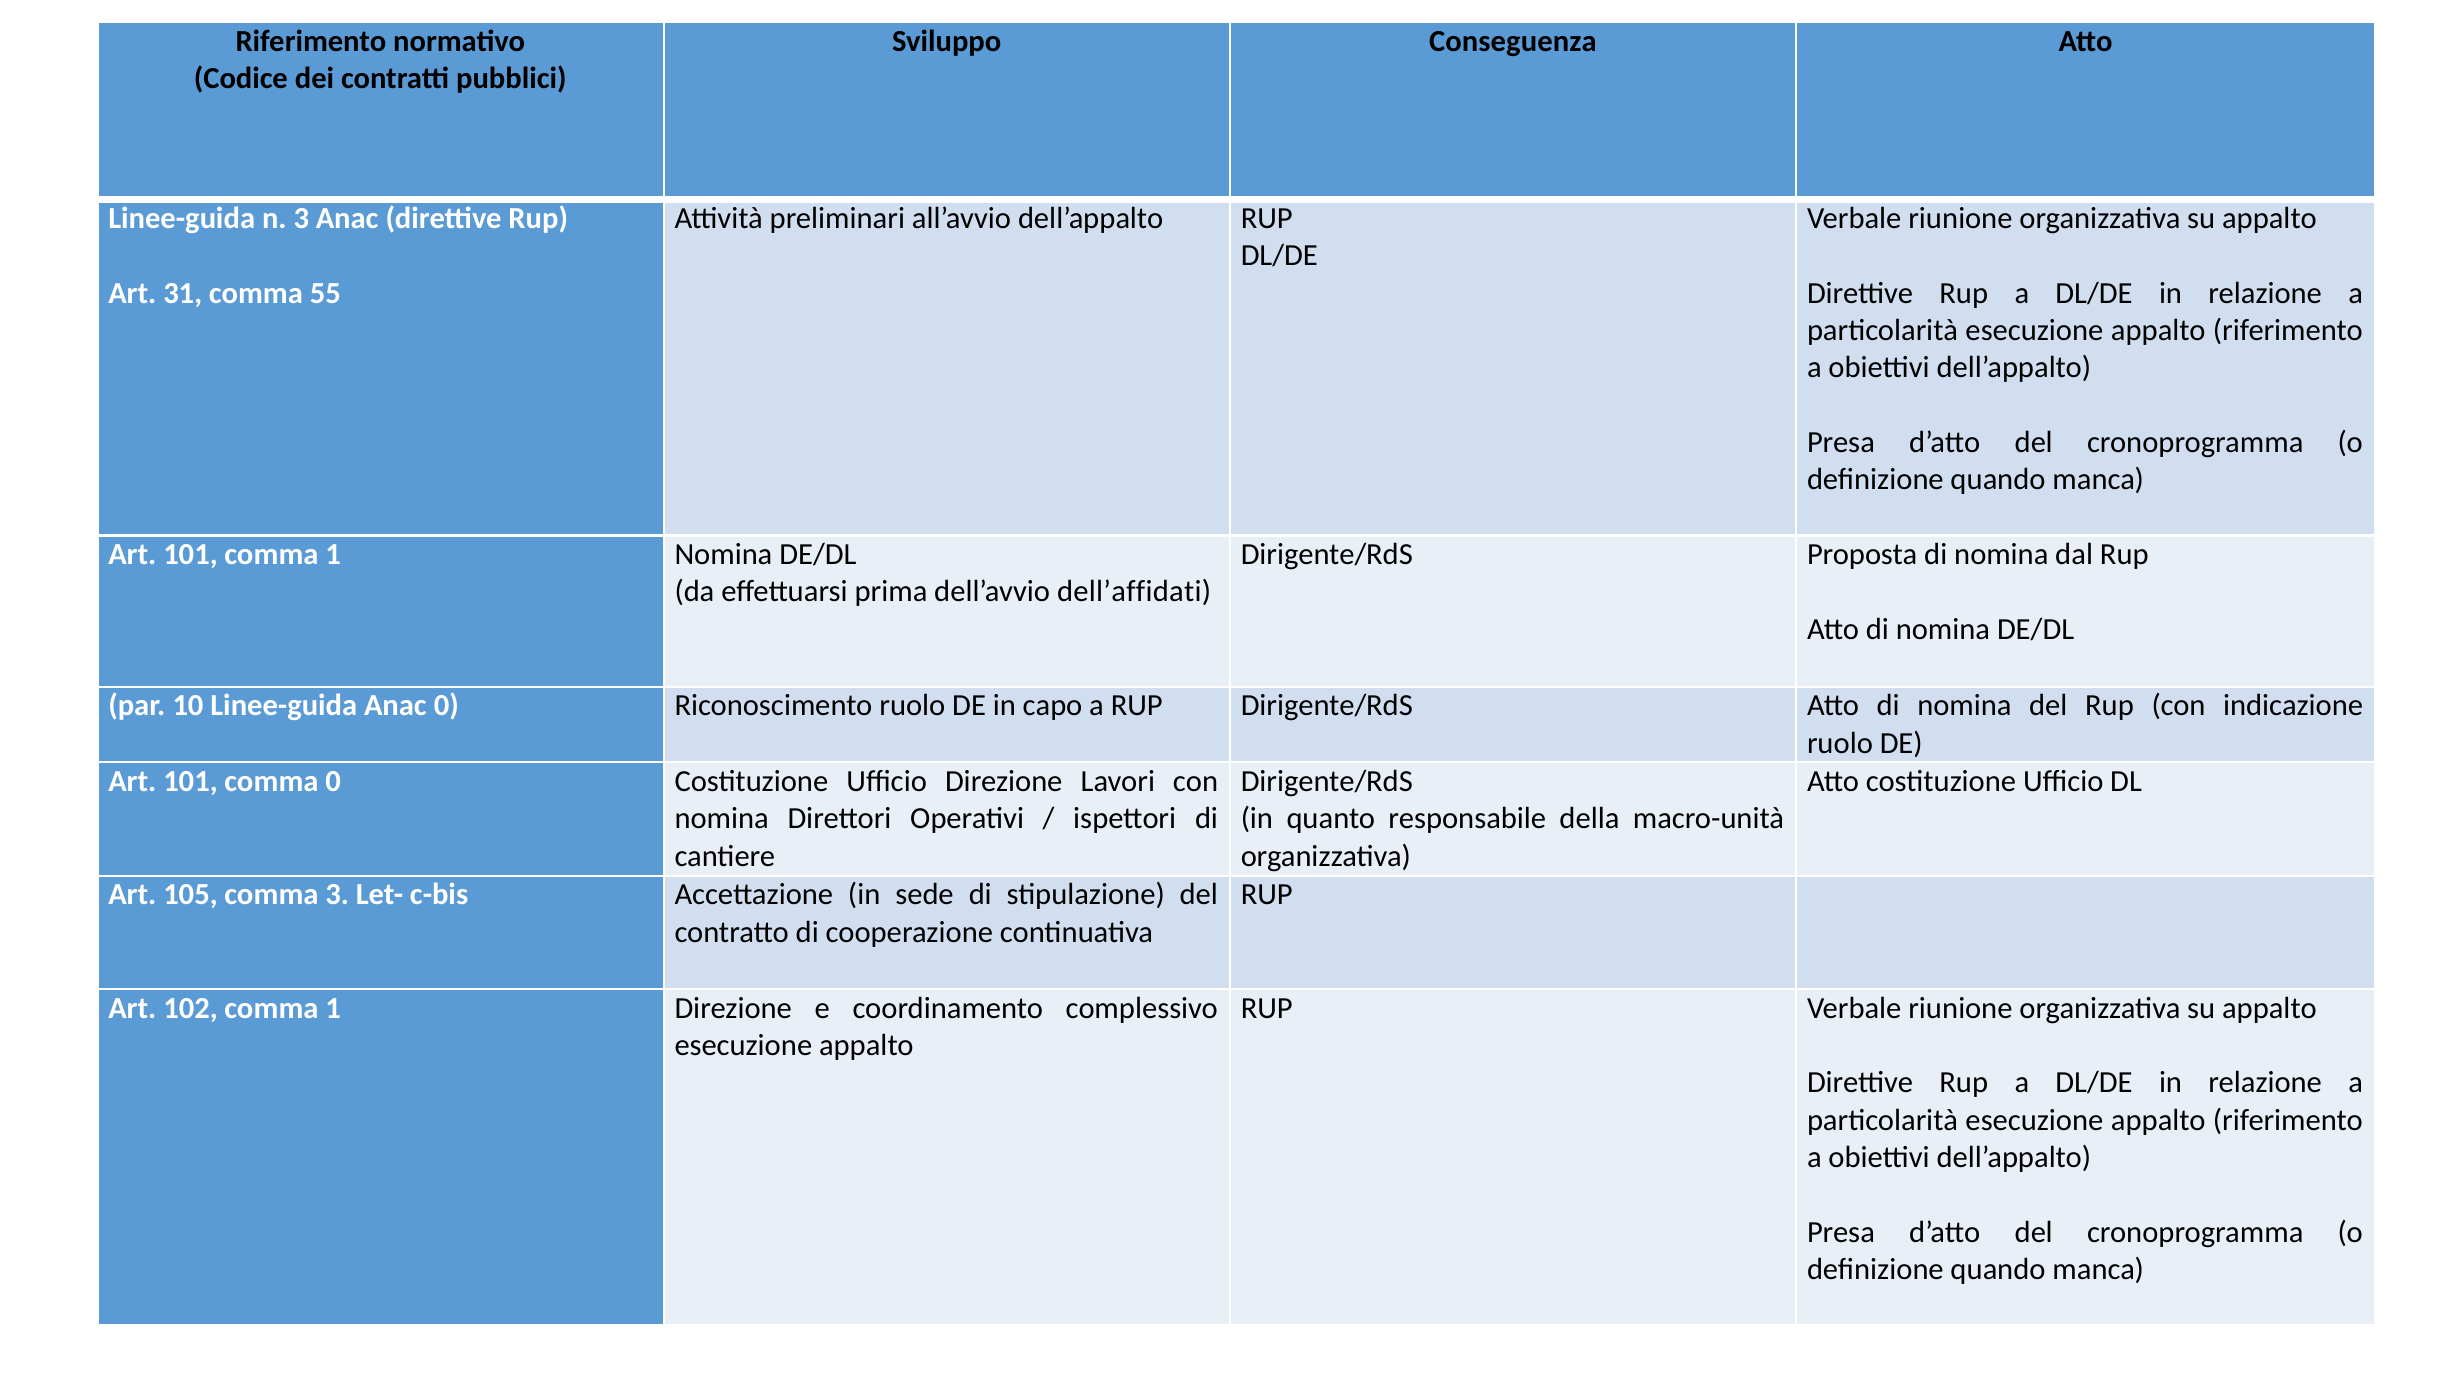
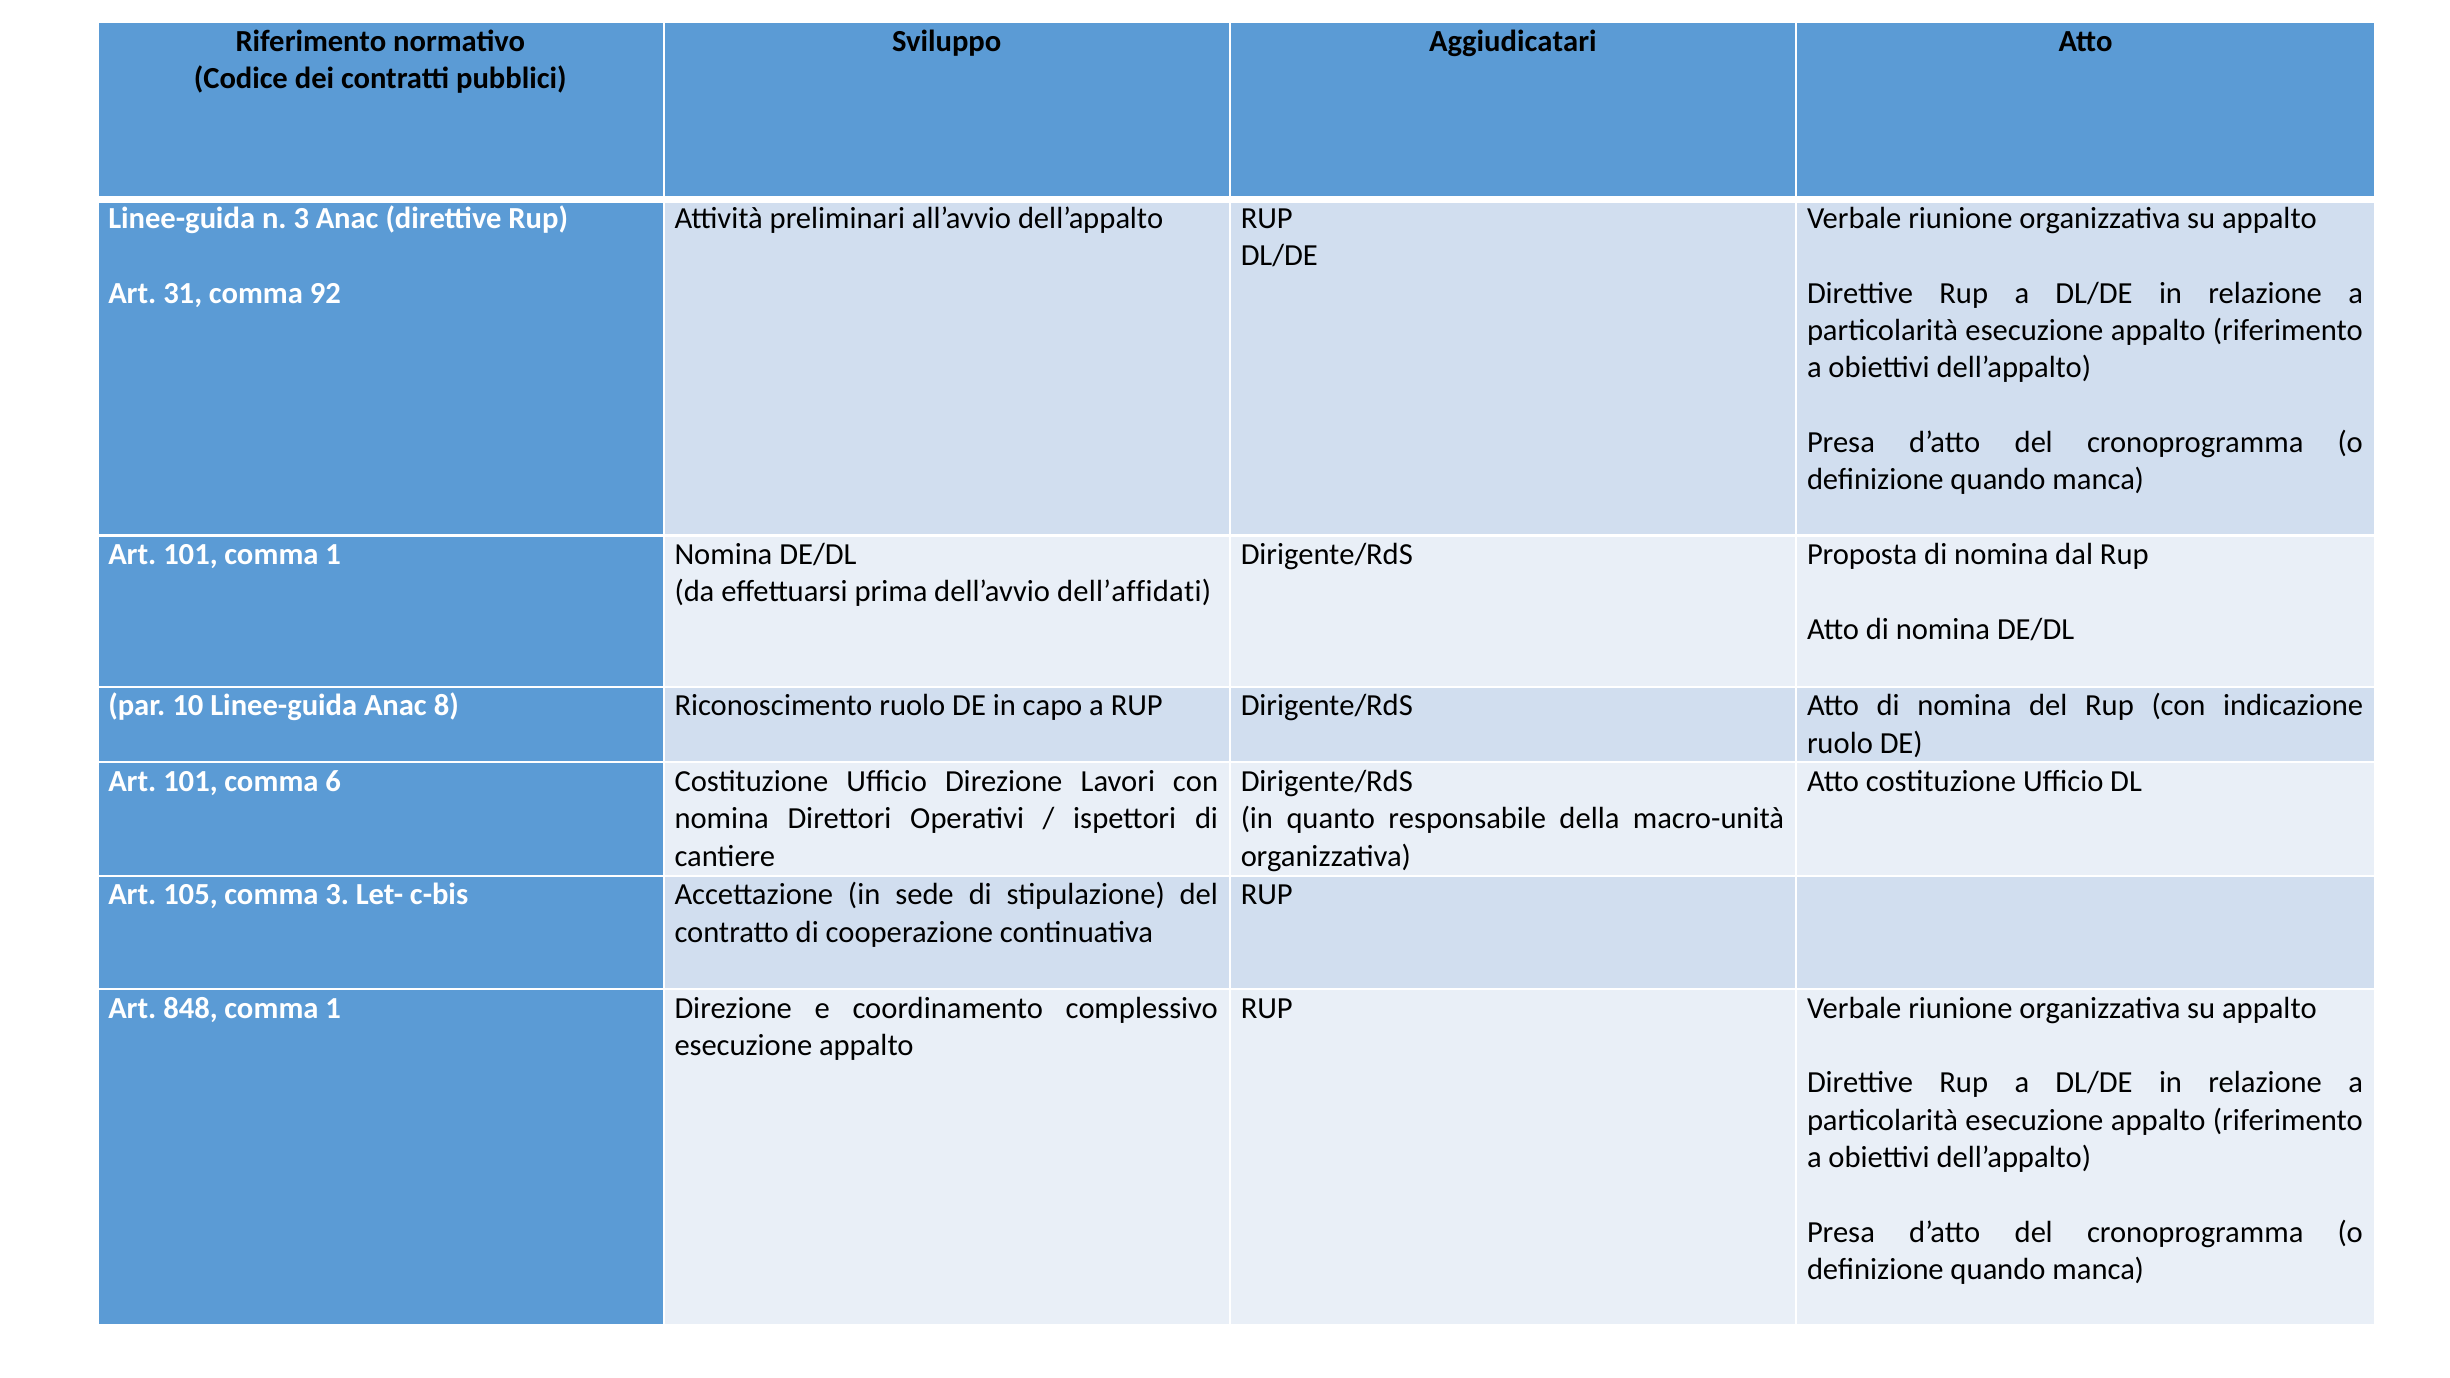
Conseguenza: Conseguenza -> Aggiudicatari (1513, 41)
55: 55 -> 92 (325, 293)
Anac 0: 0 -> 8 (446, 706)
comma 0: 0 -> 6 (333, 781)
102: 102 -> 848 (191, 1008)
